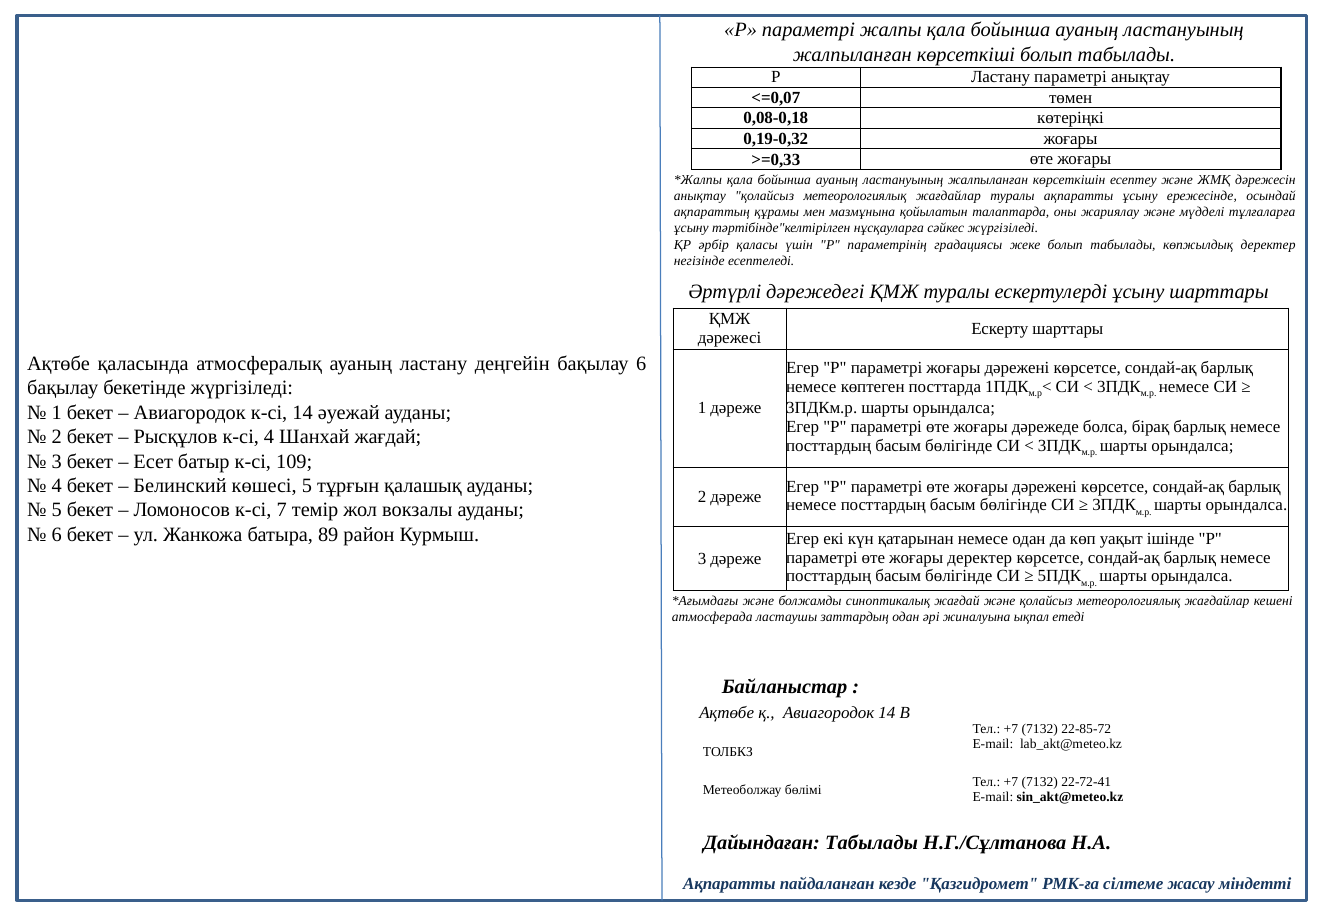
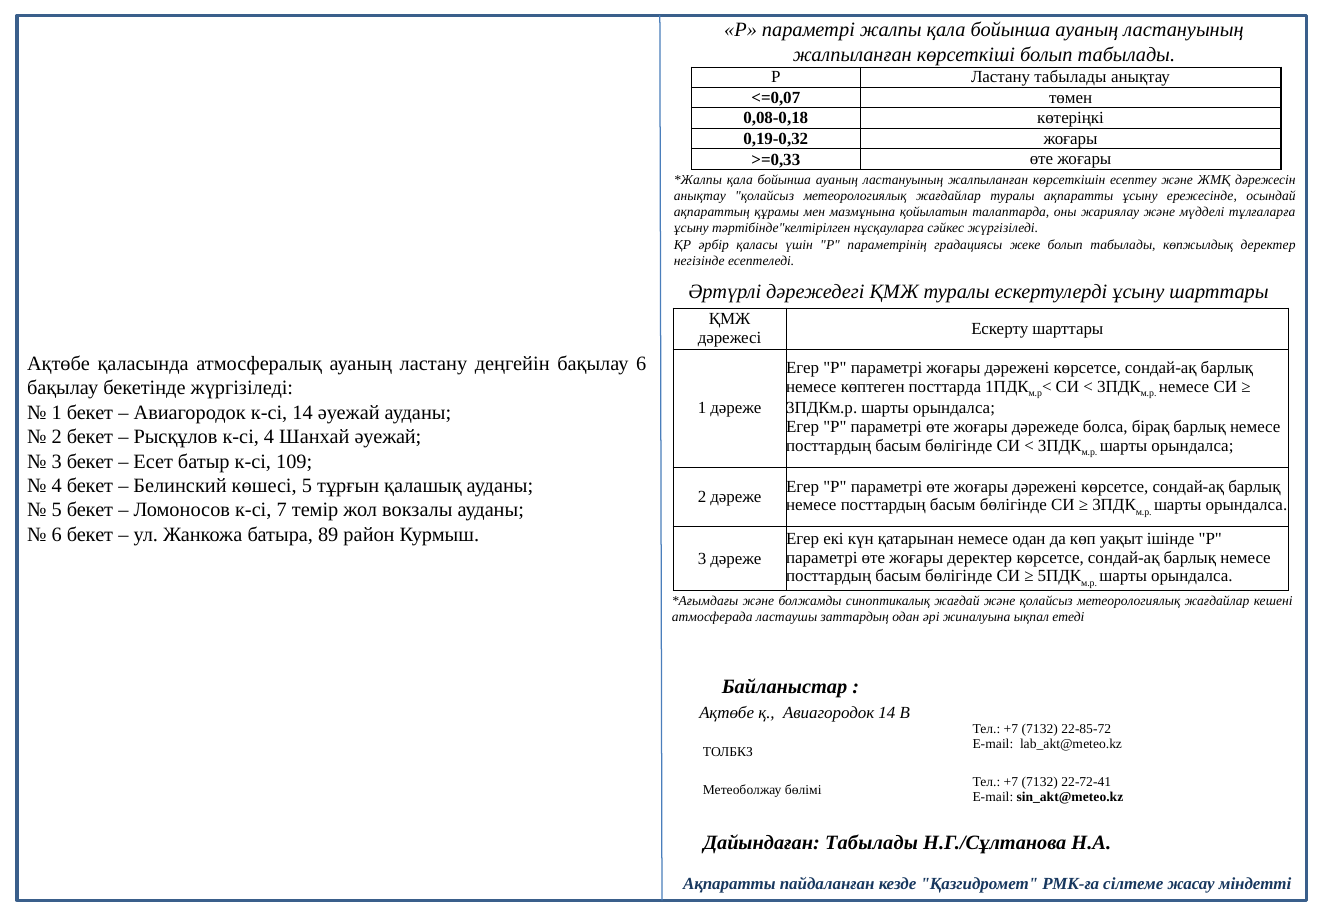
Ластану параметрі: параметрі -> табылады (1070, 77)
Шанхай жағдай: жағдай -> әуежай (388, 437)
